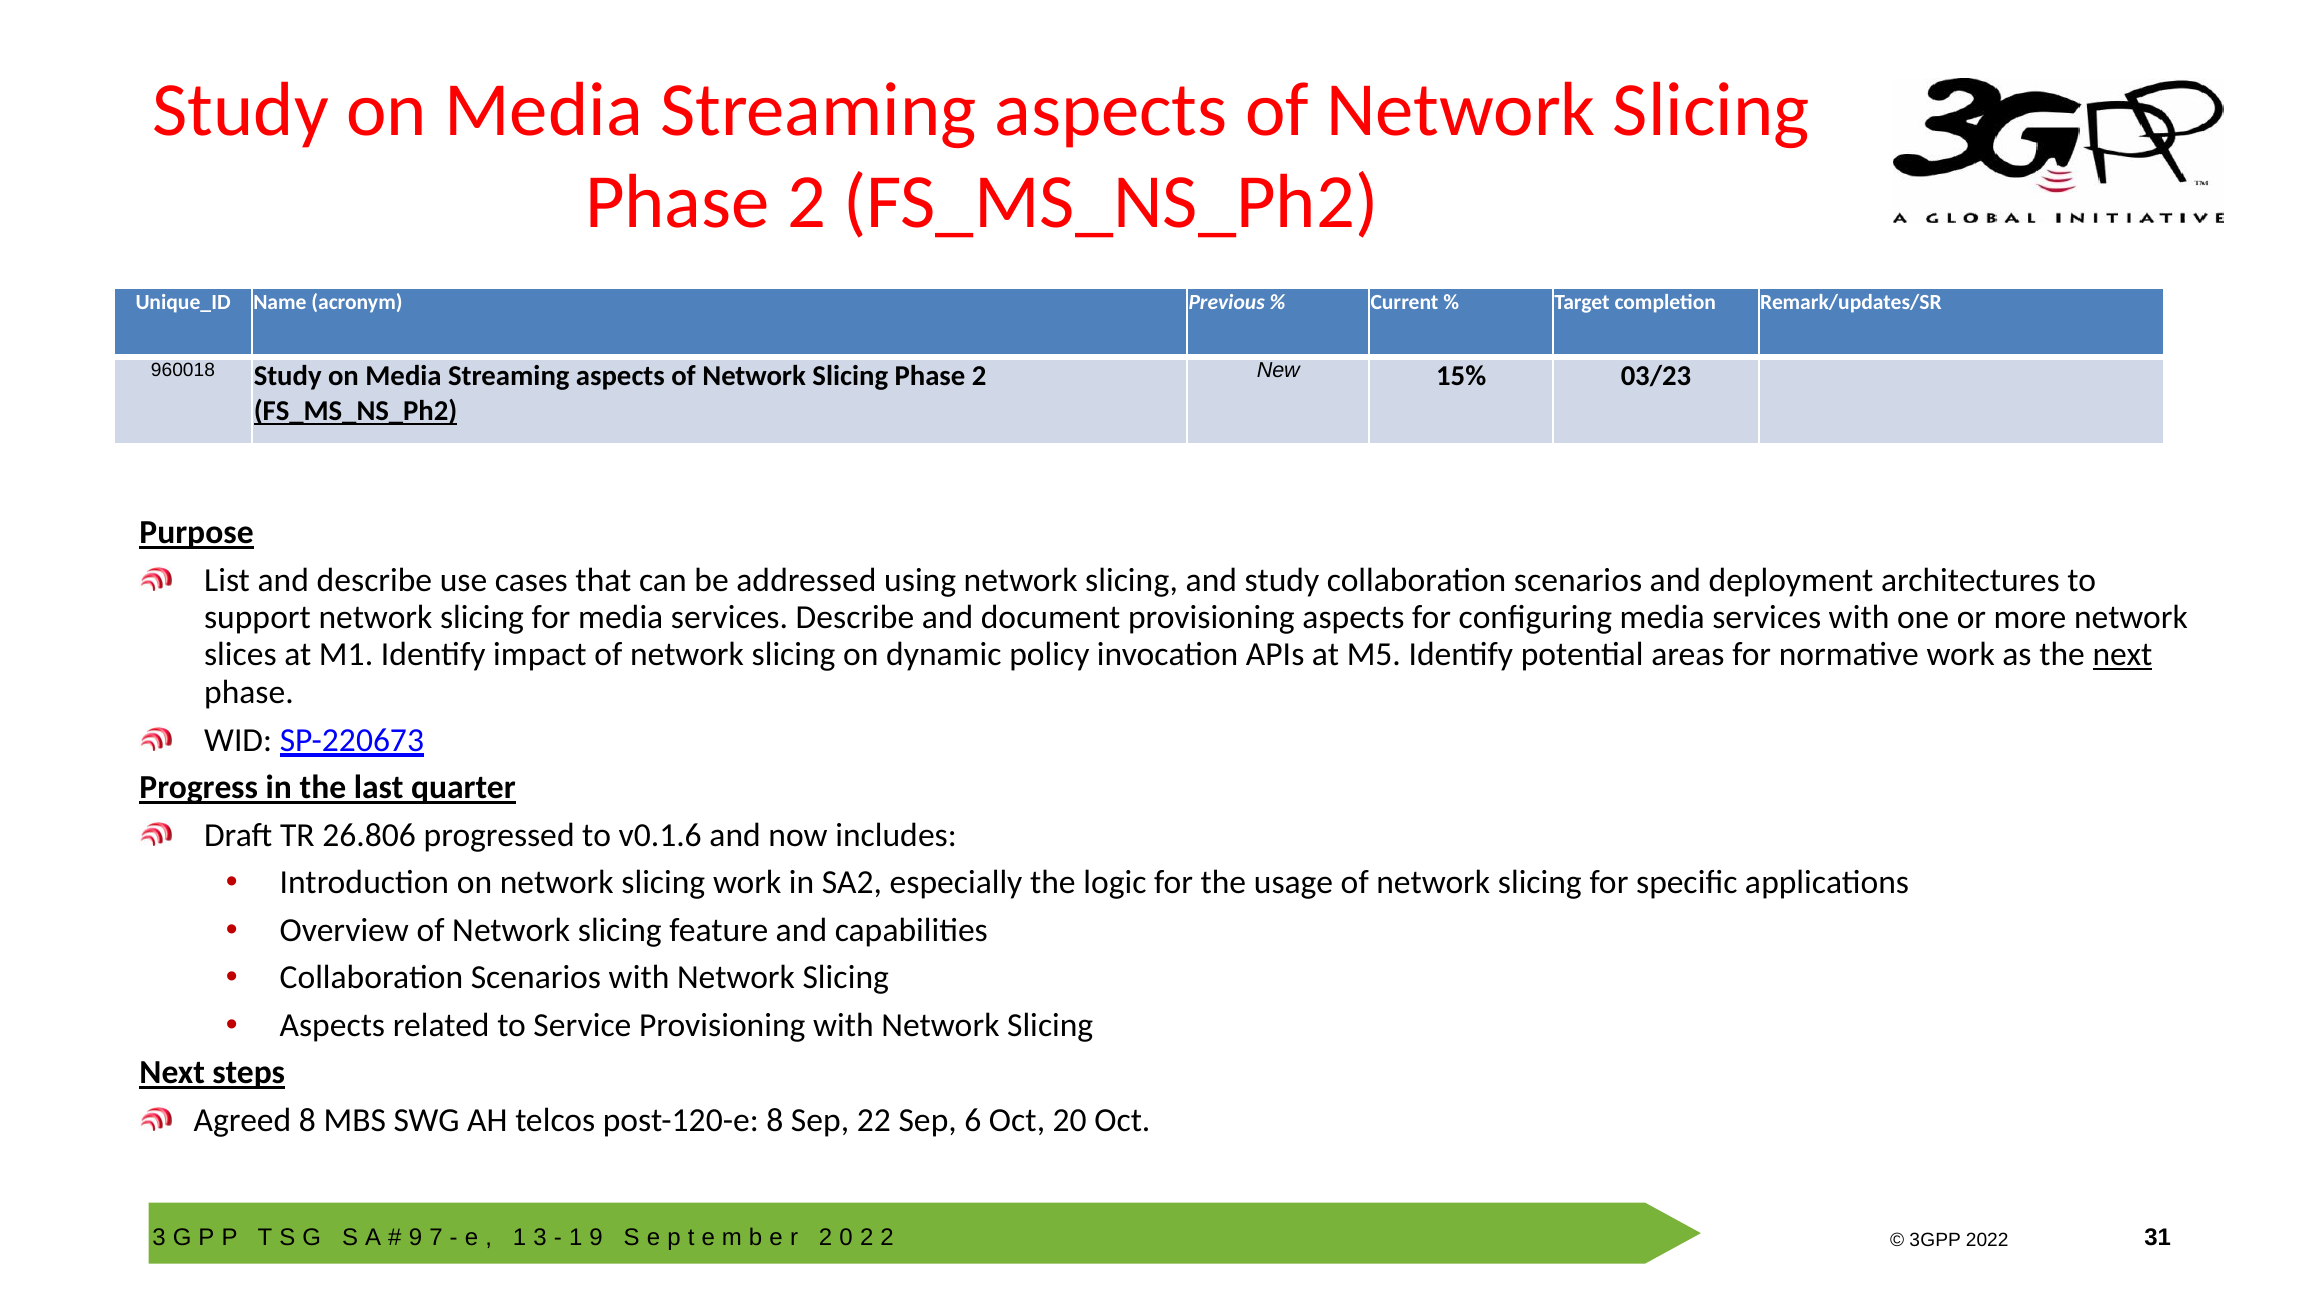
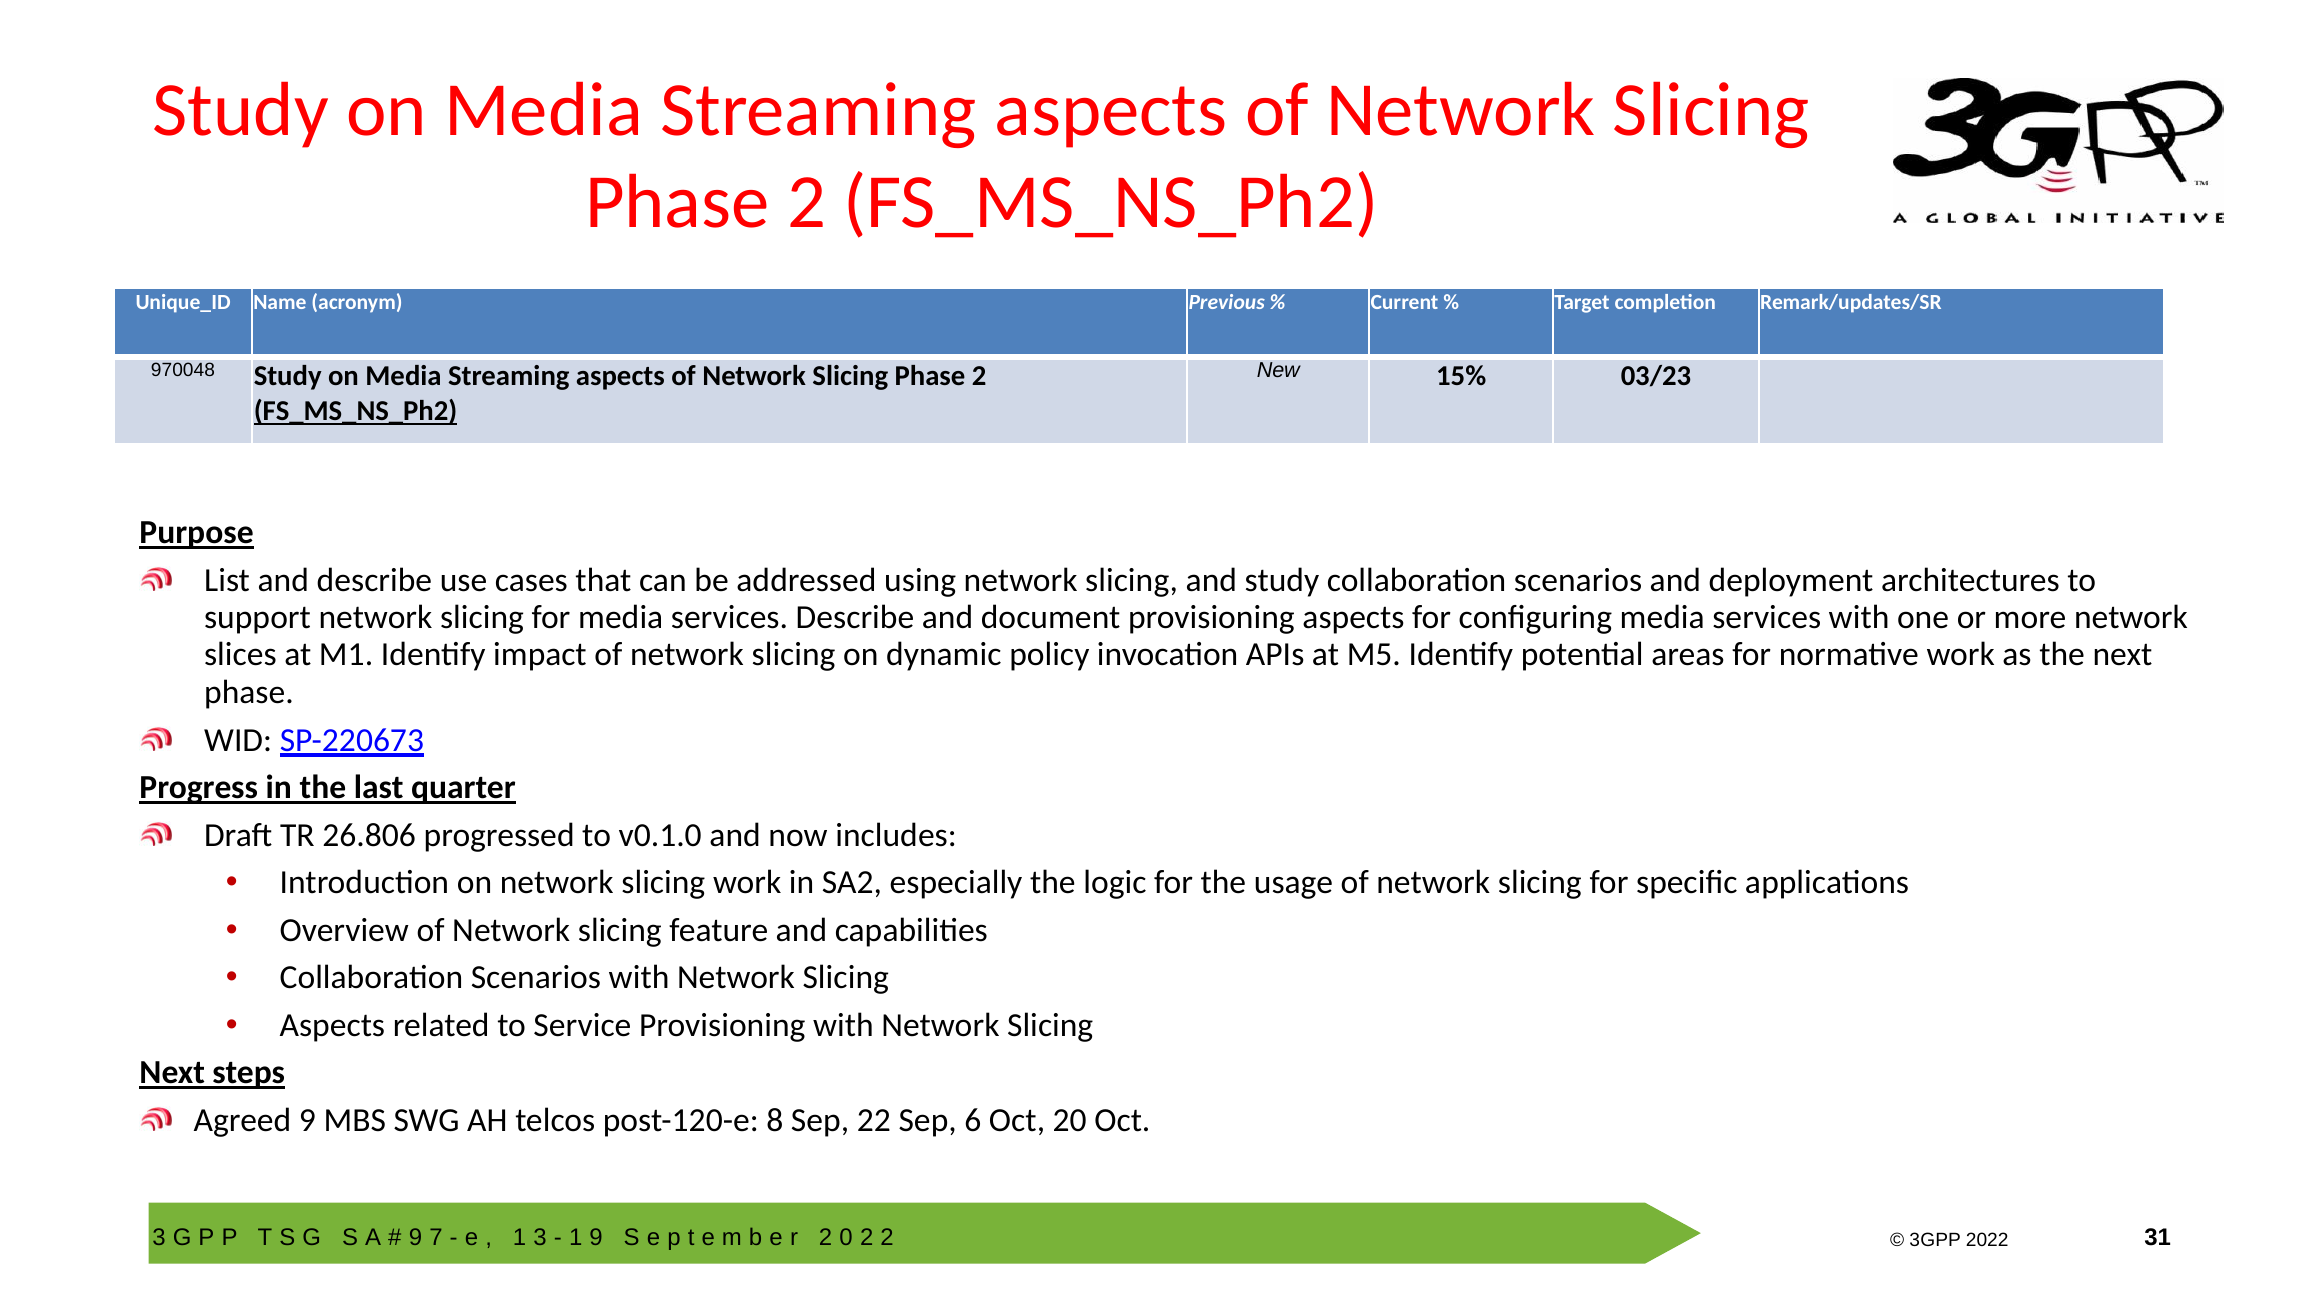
960018: 960018 -> 970048 (183, 370)
next underline: present -> none (2122, 655)
v0.1.6: v0.1.6 -> v0.1.0 (660, 835)
Agreed 8: 8 -> 9 (307, 1120)
